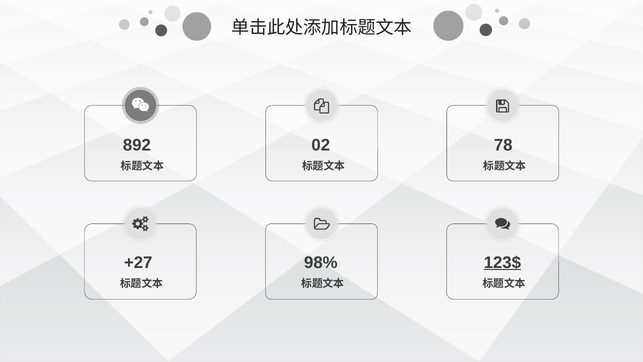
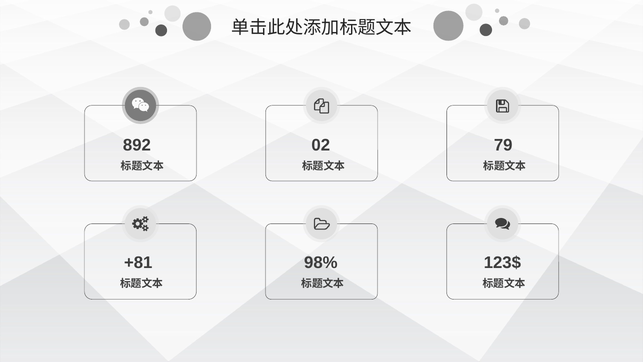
78: 78 -> 79 (503, 145)
+27: +27 -> +81 (138, 262)
123$ underline: present -> none (502, 262)
